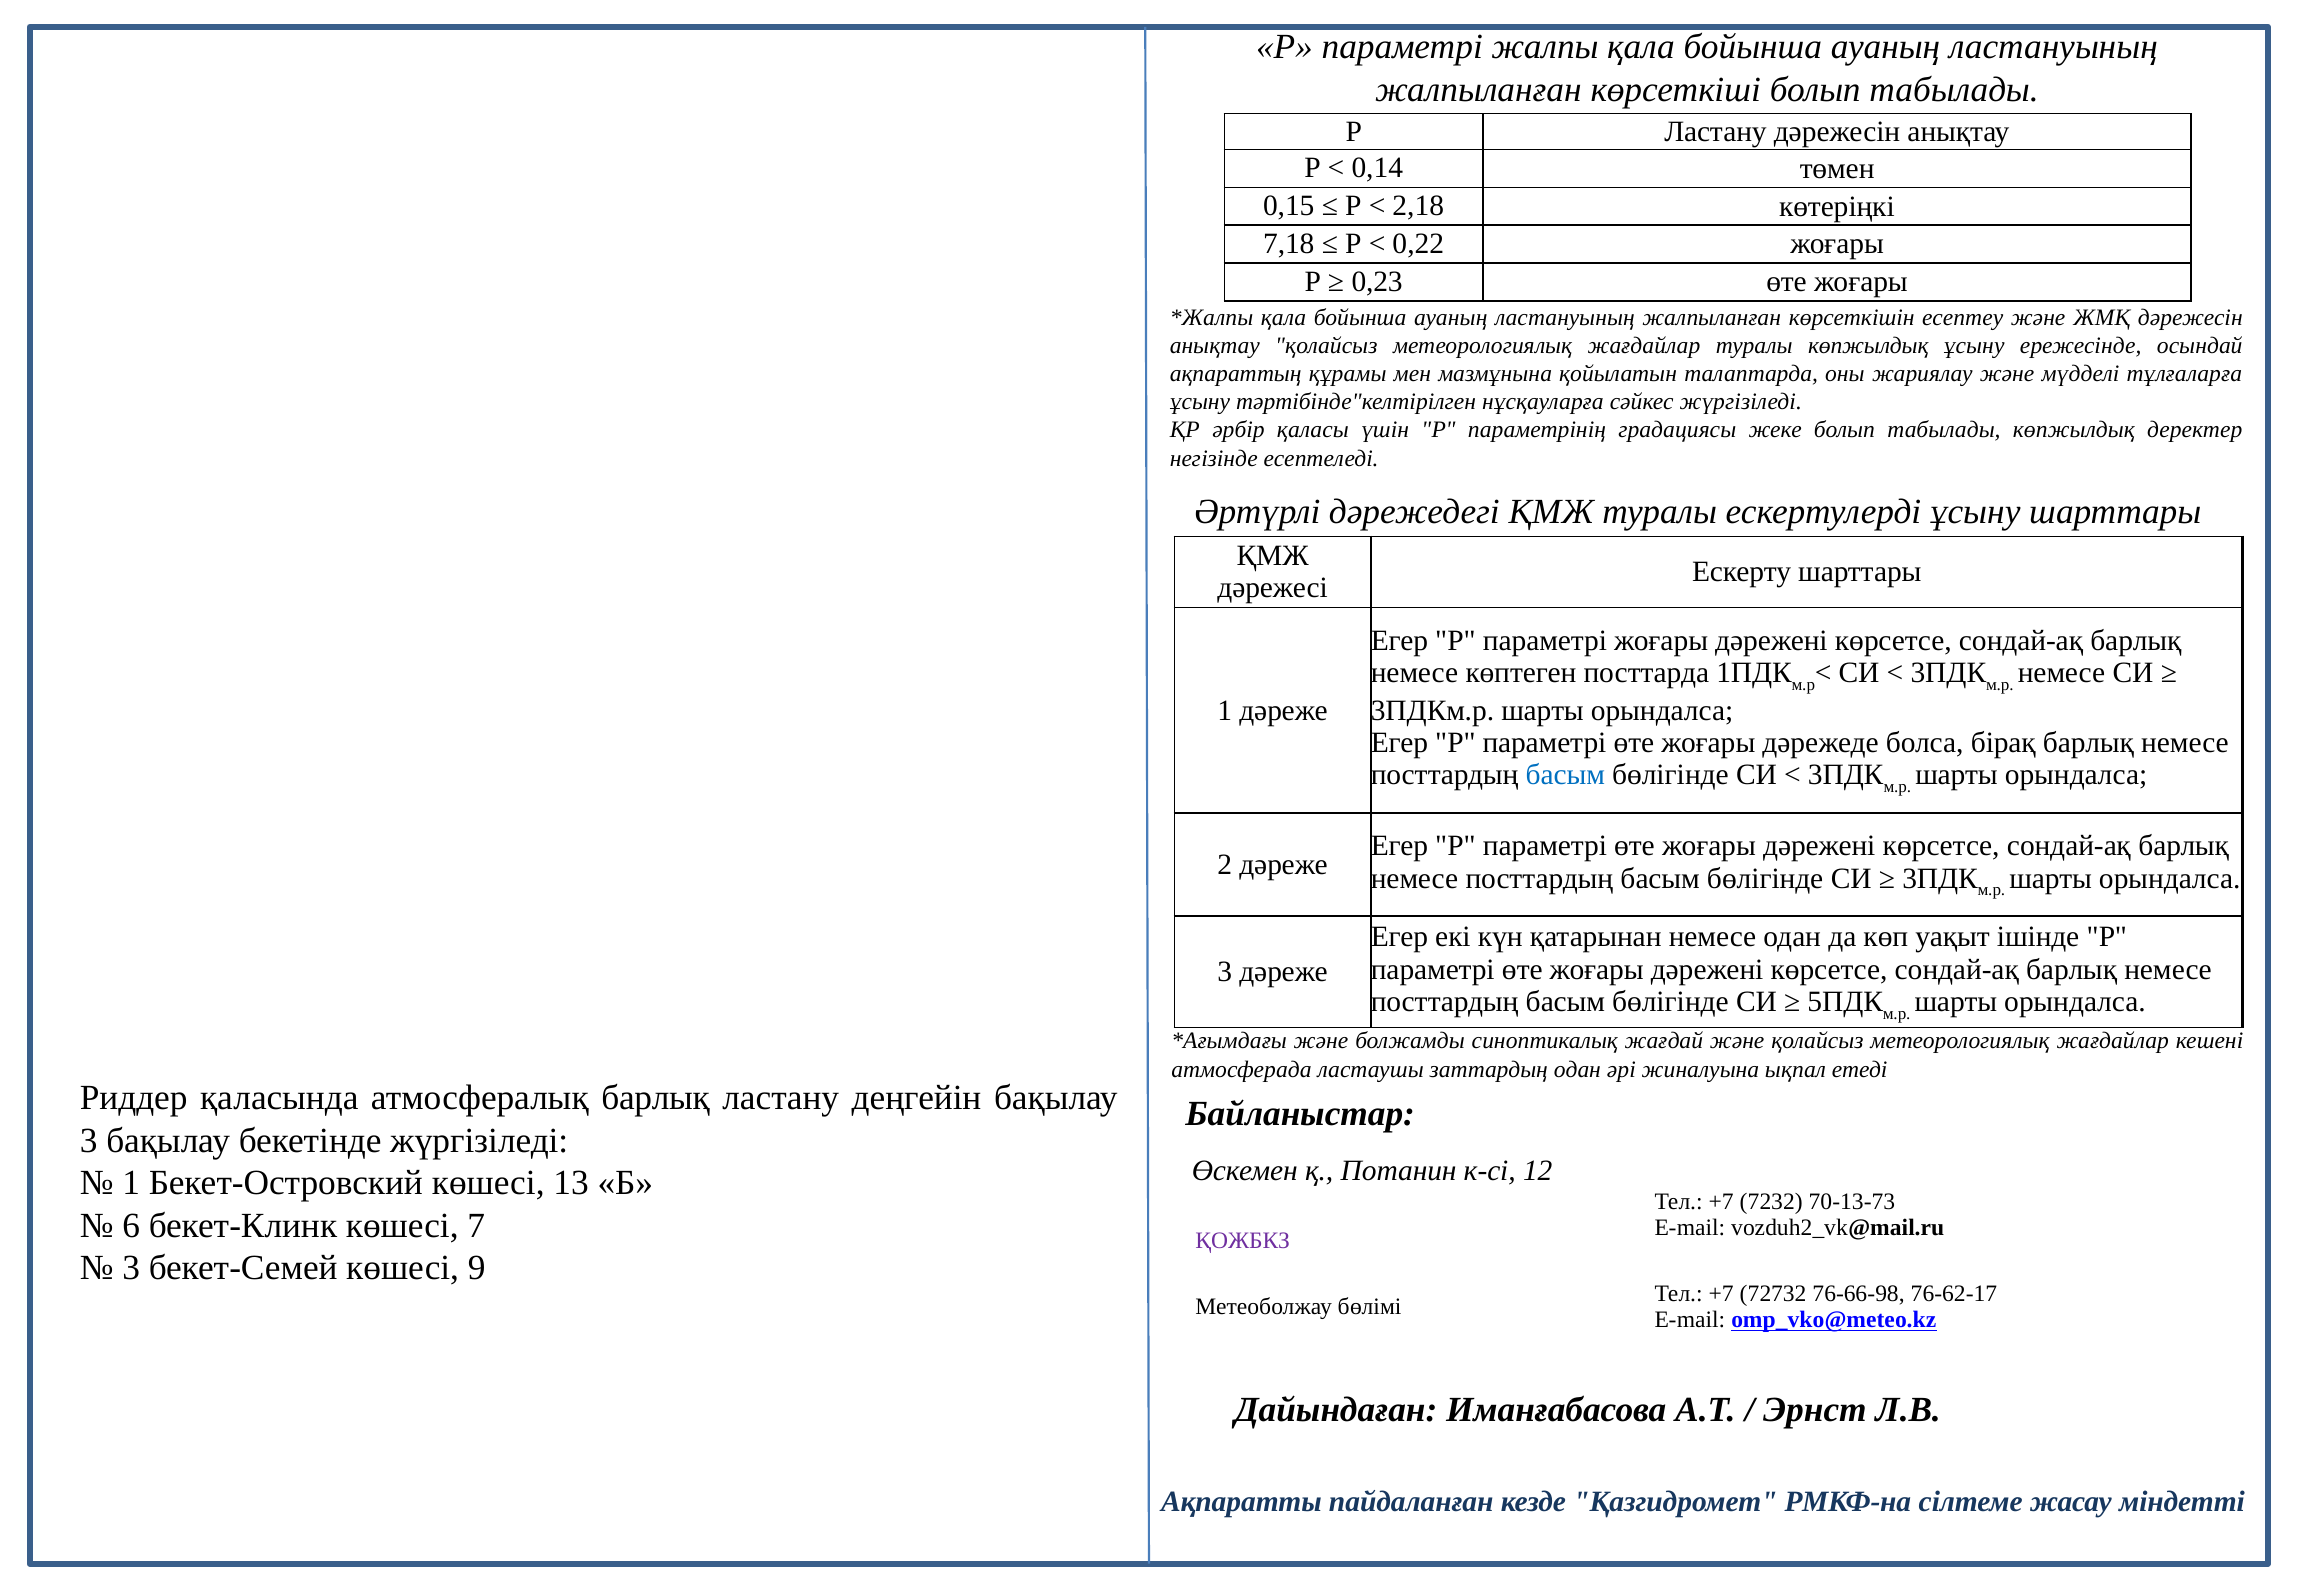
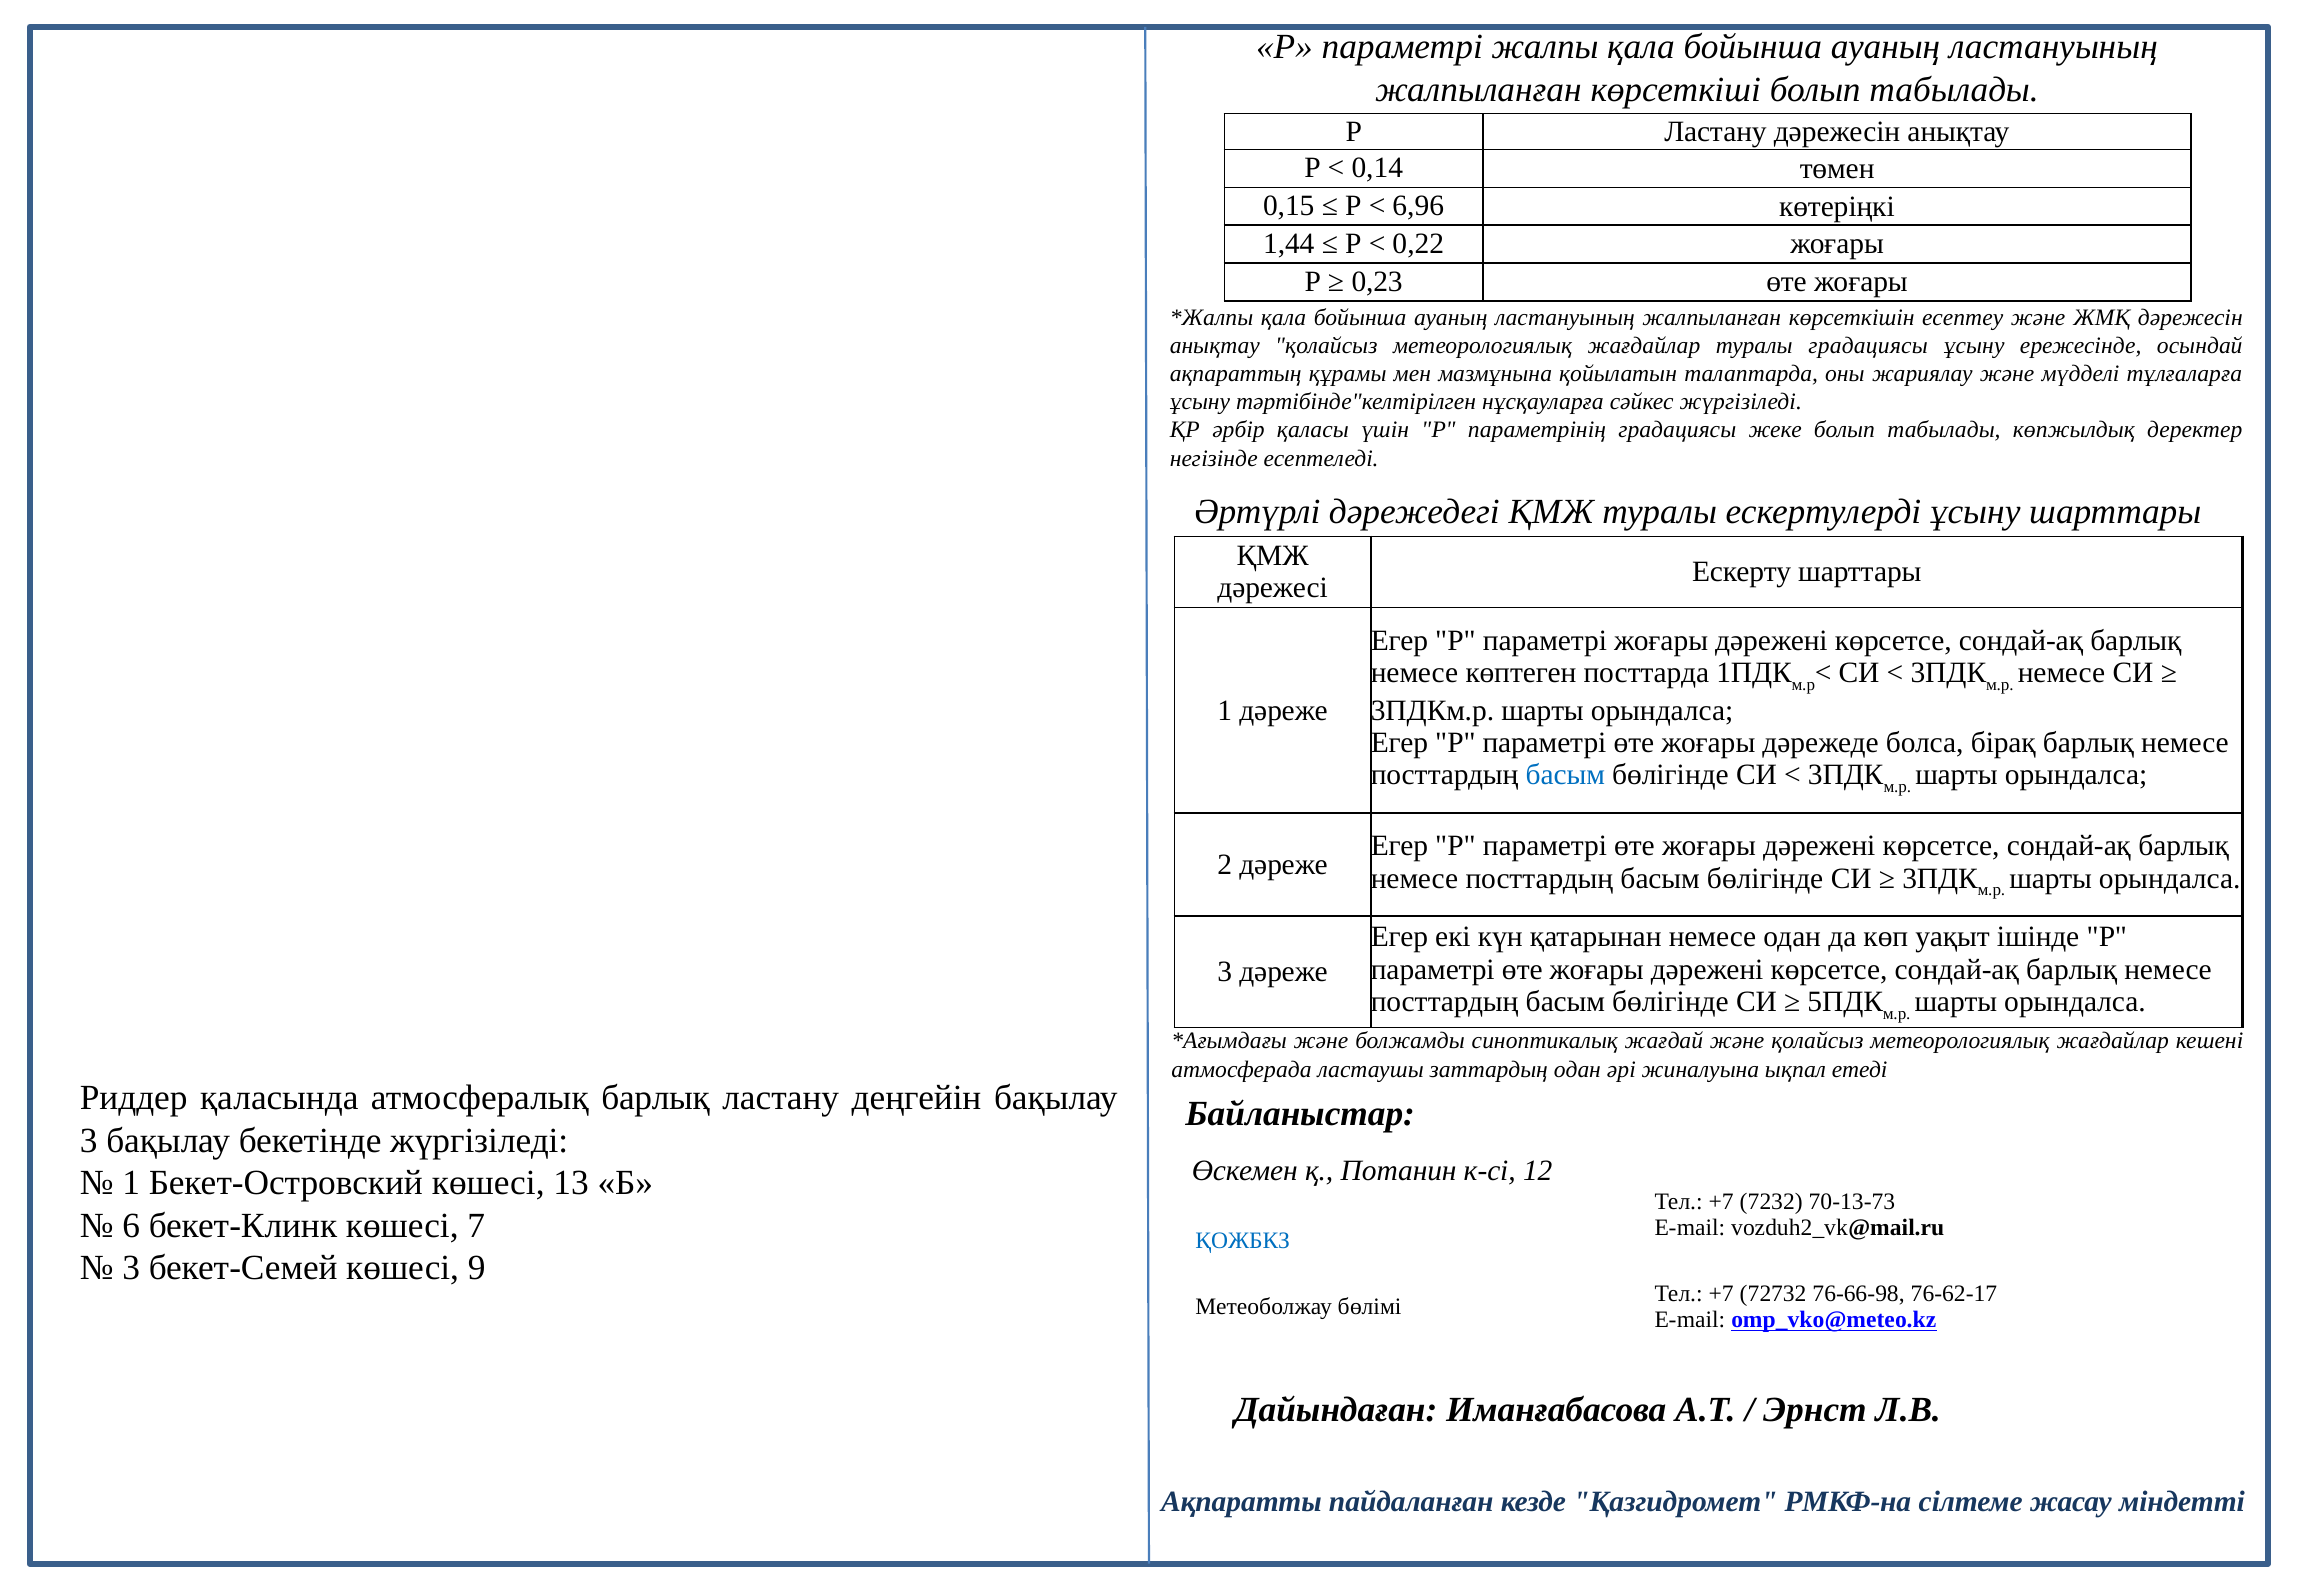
2,18: 2,18 -> 6,96 (1418, 206)
7,18: 7,18 -> 1,44 (1289, 244)
туралы көпжылдық: көпжылдық -> градациясы (1868, 345)
ҚОЖБКЗ colour: purple -> blue (1243, 1241)
